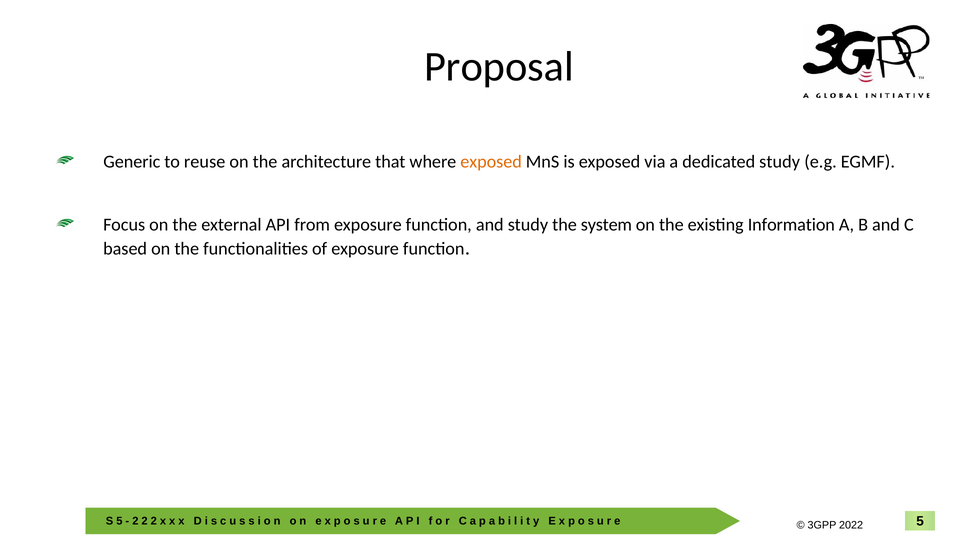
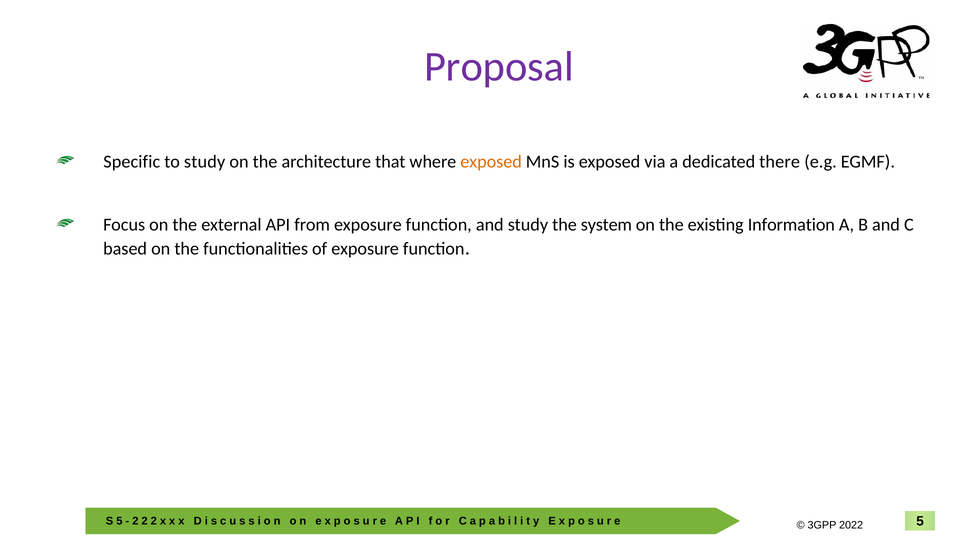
Proposal colour: black -> purple (499, 67)
Generic: Generic -> Specific (132, 162)
to reuse: reuse -> study (205, 162)
dedicated study: study -> there (780, 162)
